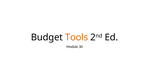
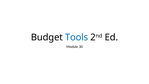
Tools colour: orange -> blue (77, 37)
